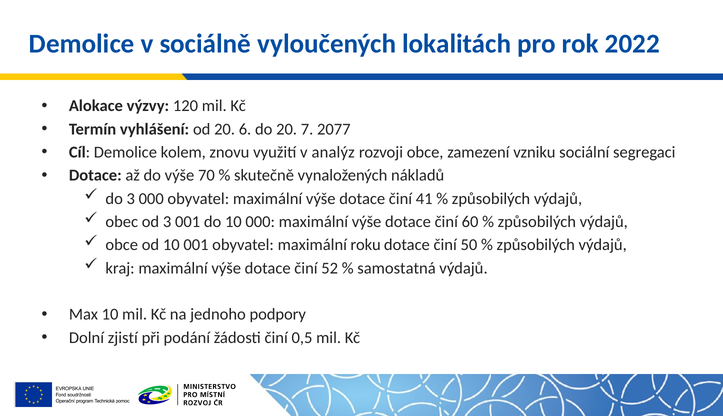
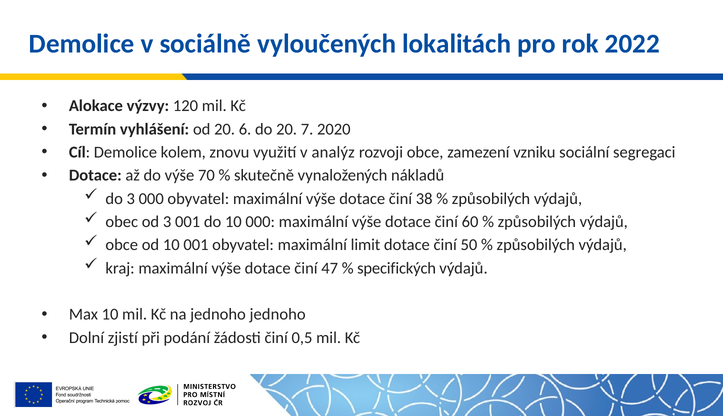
2077: 2077 -> 2020 (334, 129)
41: 41 -> 38 (424, 199)
roku: roku -> limit (366, 245)
52: 52 -> 47 (330, 268)
samostatná: samostatná -> specifických (397, 268)
jednoho podpory: podpory -> jednoho (278, 315)
